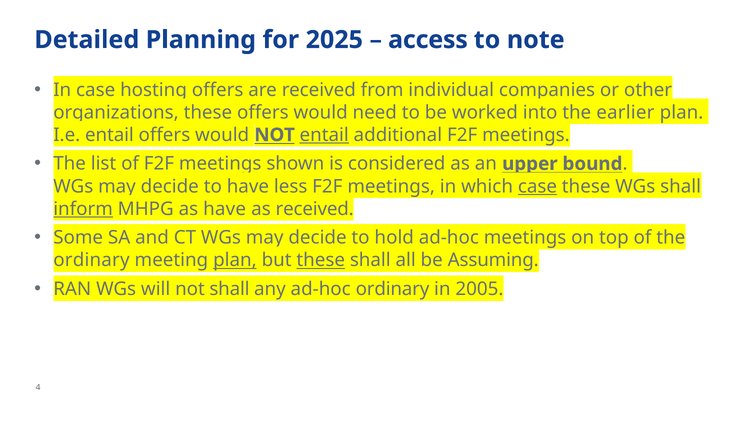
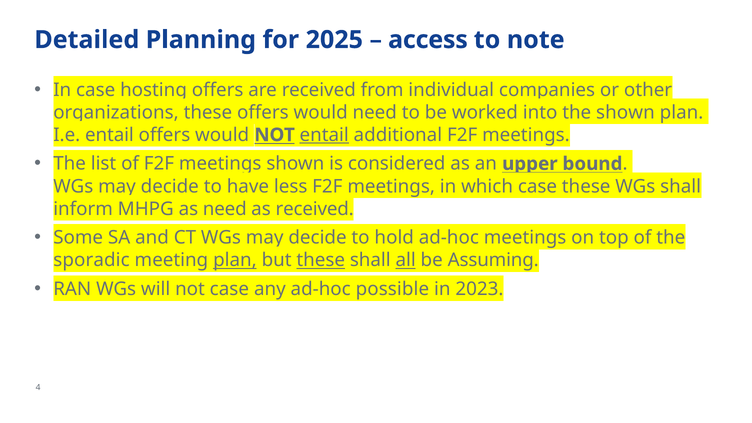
the earlier: earlier -> shown (625, 112)
case underline: present -> none (537, 186)
inform underline: present -> none (83, 209)
as have: have -> need (225, 209)
ordinary: ordinary -> sporadic (91, 260)
all underline: none -> present (406, 260)
not shall: shall -> case (229, 289)
ad-hoc ordinary: ordinary -> possible (392, 289)
2005: 2005 -> 2023 (479, 289)
